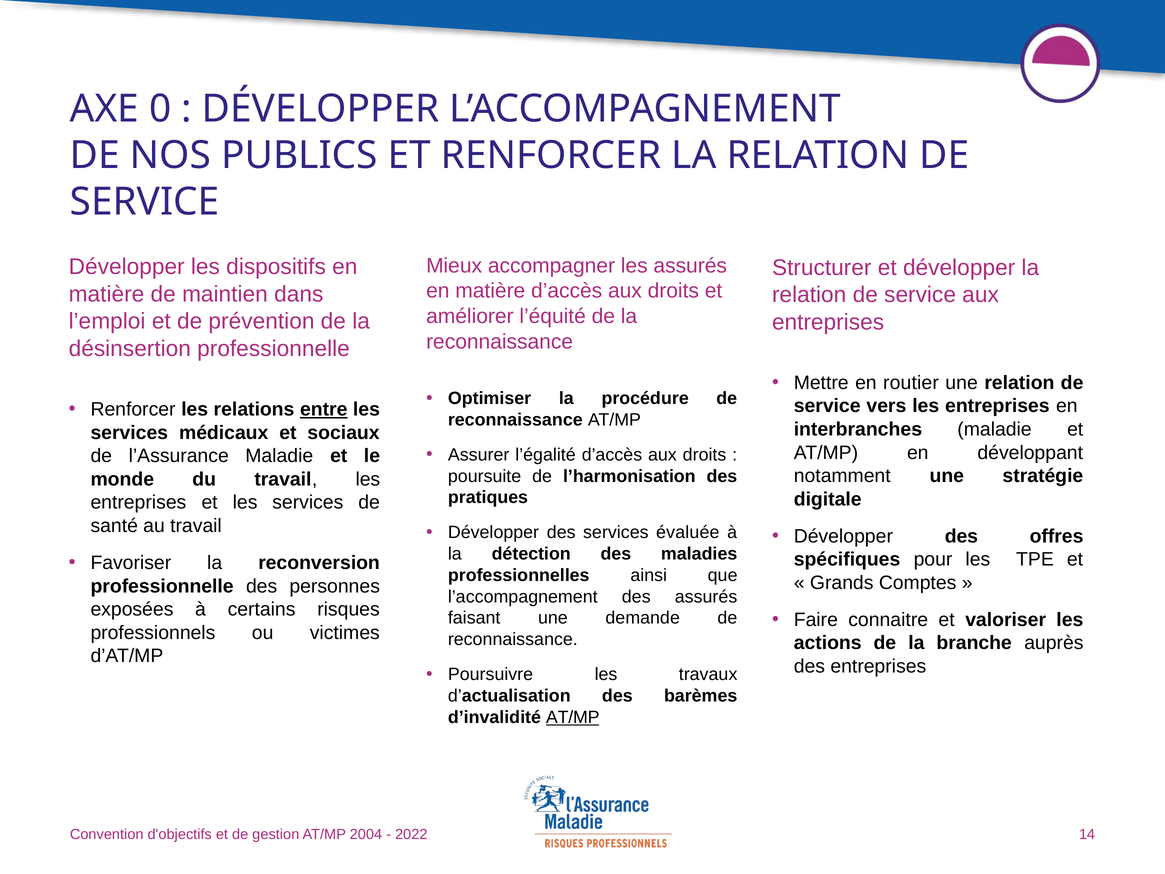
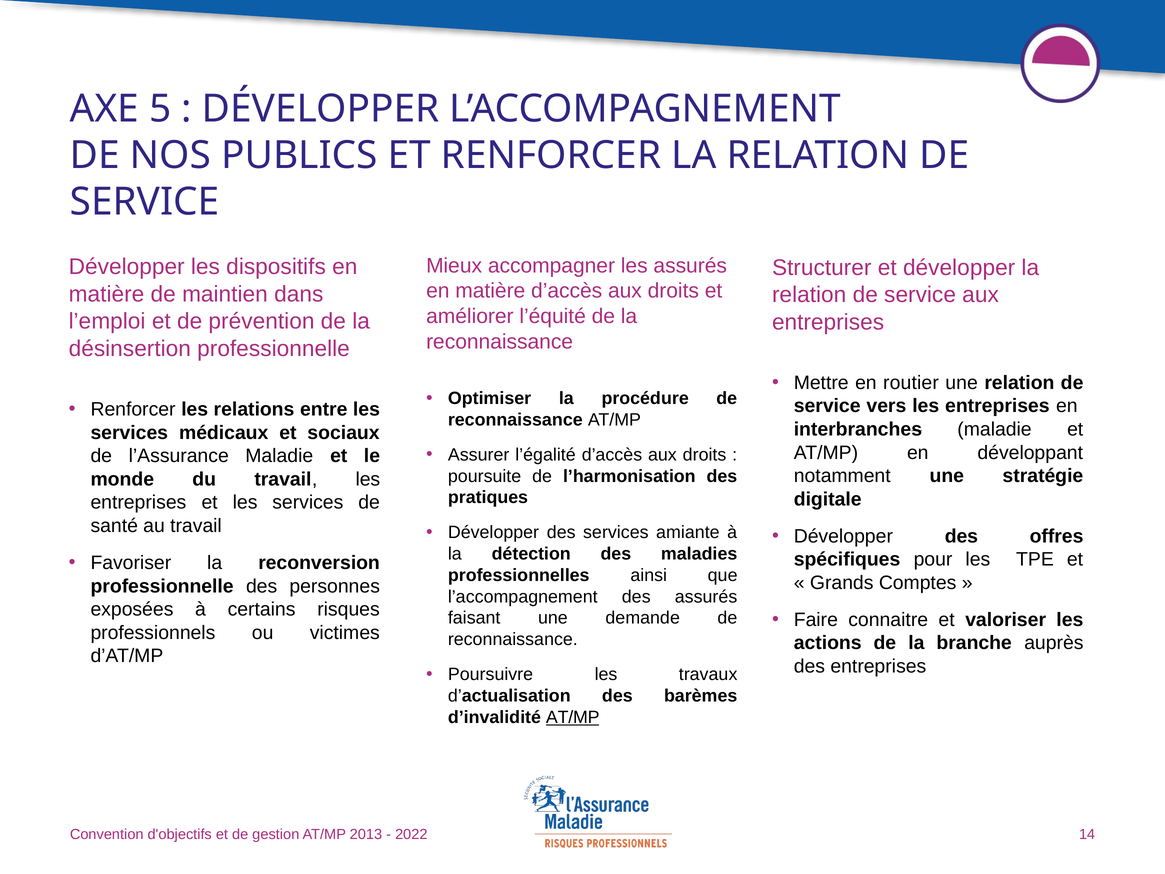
0: 0 -> 5 (160, 109)
entre underline: present -> none (324, 409)
évaluée: évaluée -> amiante (688, 532)
2004: 2004 -> 2013 (366, 834)
